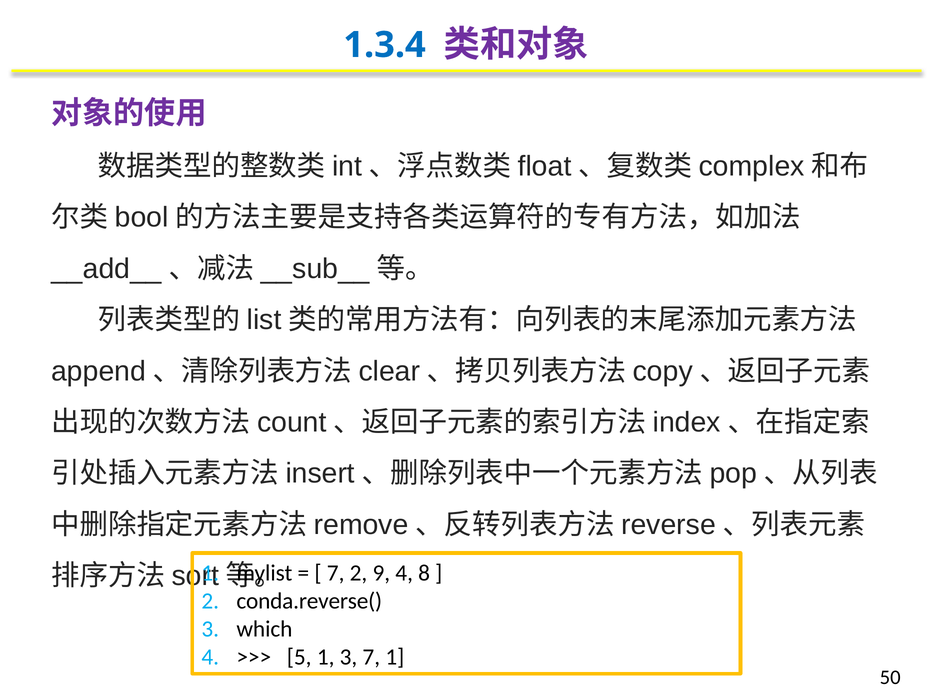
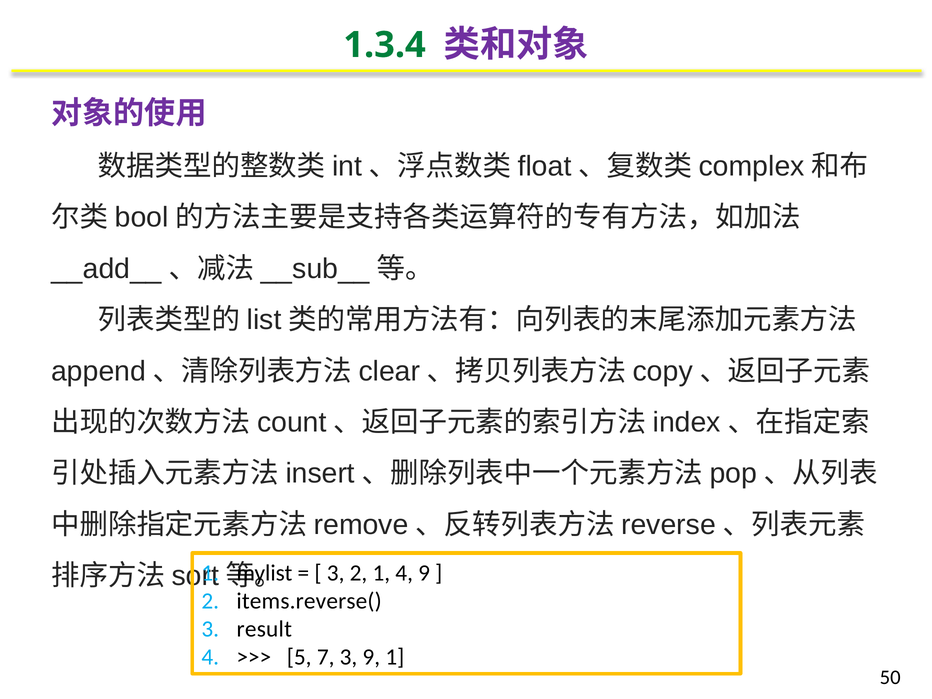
1.3.4 colour: blue -> green (385, 45)
7: 7 -> 3 (336, 573)
2 9: 9 -> 1 (381, 573)
4 8: 8 -> 9 (424, 573)
conda.reverse(: conda.reverse( -> items.reverse( (309, 601)
which: which -> result (264, 629)
5 1: 1 -> 7 (326, 657)
3 7: 7 -> 9 (371, 657)
